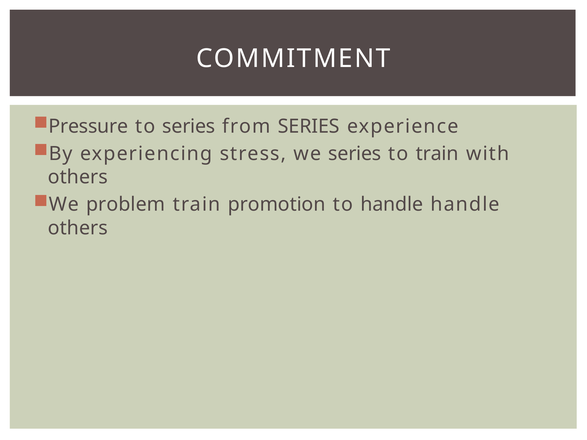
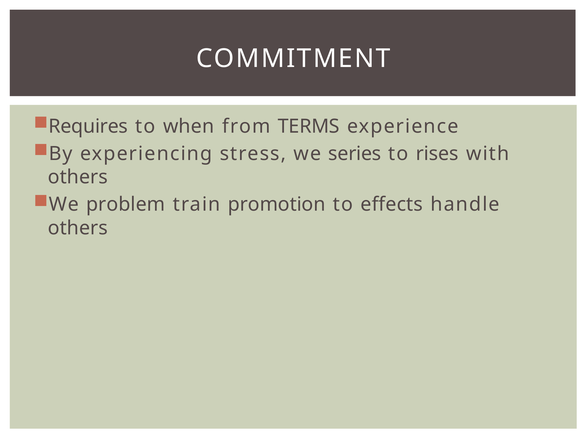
Pressure: Pressure -> Requires (88, 126)
to series: series -> when (189, 126)
from SERIES: SERIES -> TERMS (309, 126)
to train: train -> rises (437, 154)
to handle: handle -> effects (392, 205)
